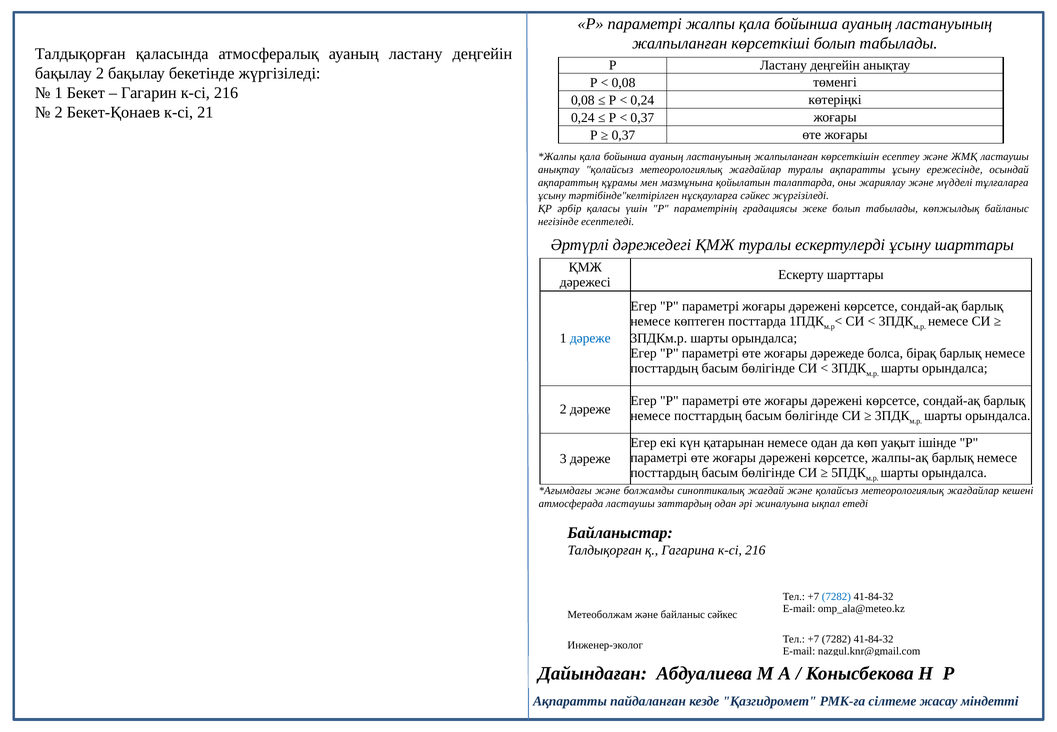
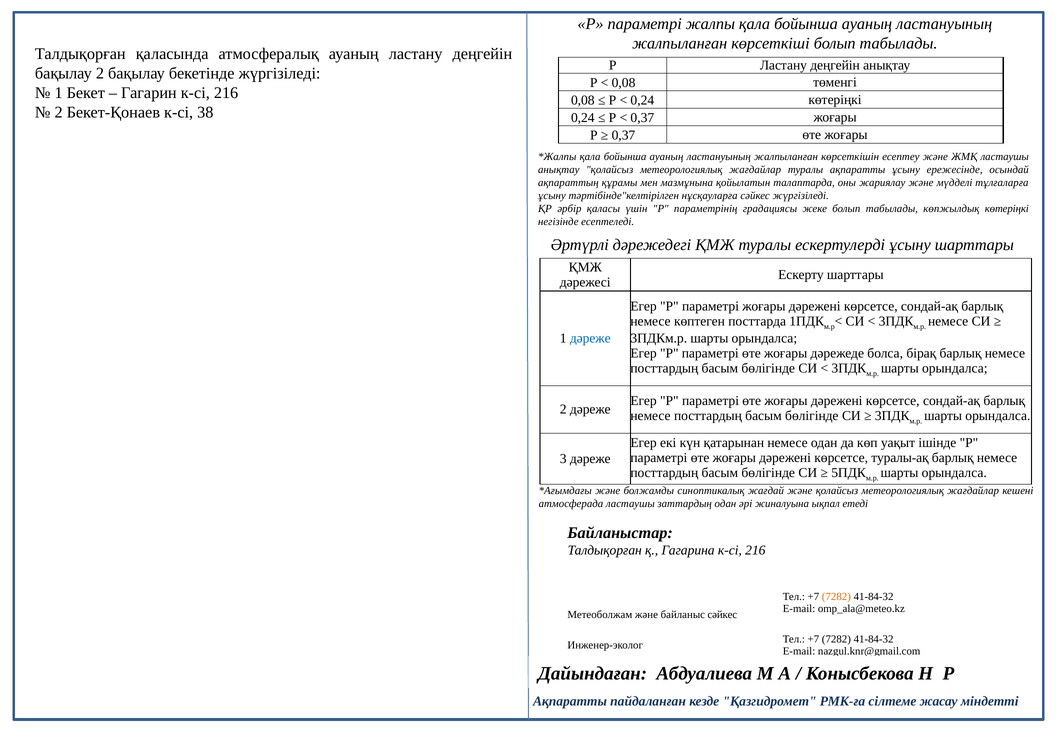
21: 21 -> 38 (205, 112)
көпжылдық байланыс: байланыс -> көтеріңкі (1007, 209)
жалпы-ақ: жалпы-ақ -> туралы-ақ (900, 458)
7282 colour: blue -> orange (836, 597)
